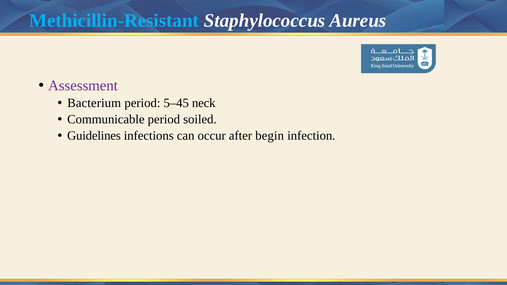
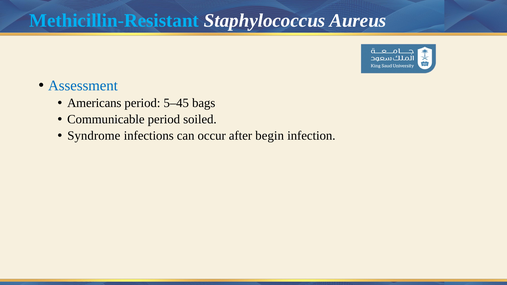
Assessment colour: purple -> blue (83, 86)
Bacterium: Bacterium -> Americans (94, 103)
neck: neck -> bags (204, 103)
Guidelines: Guidelines -> Syndrome (94, 136)
